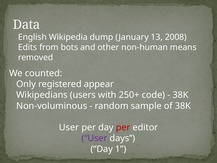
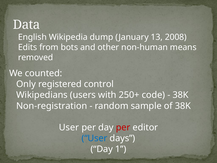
appear: appear -> control (99, 84)
Non-voluminous: Non-voluminous -> Non-registration (52, 106)
User colour: purple -> blue (94, 138)
